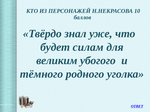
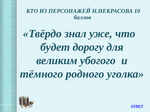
силам: силам -> дорогу (88, 47)
